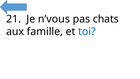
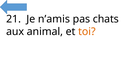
n’vous: n’vous -> n’amis (54, 19)
famille: famille -> animal (45, 32)
toi colour: blue -> orange (87, 32)
